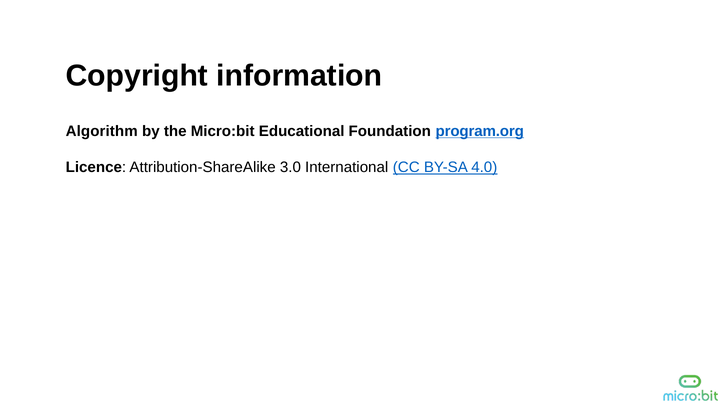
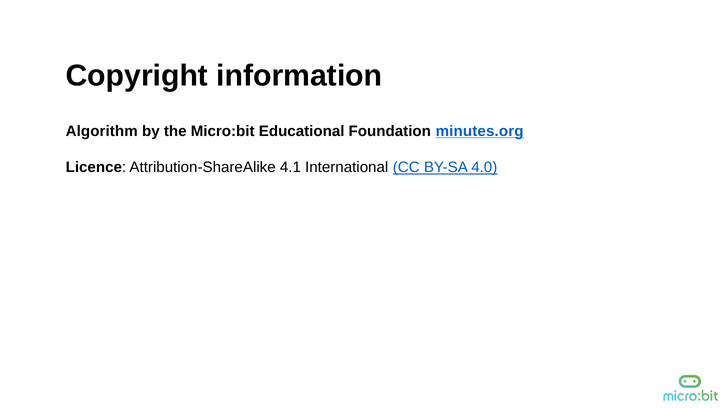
program.org: program.org -> minutes.org (480, 131)
3.0: 3.0 -> 4.1 (290, 167)
